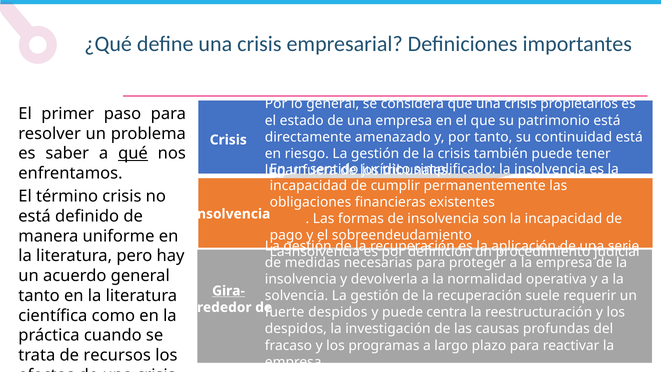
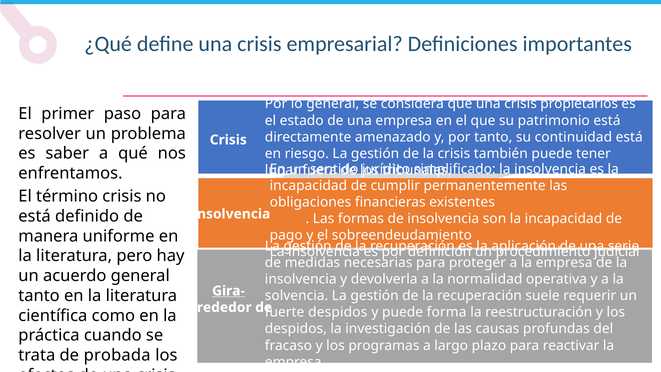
qué underline: present -> none (133, 153)
centra: centra -> forma (447, 312)
recursos: recursos -> probada (117, 355)
